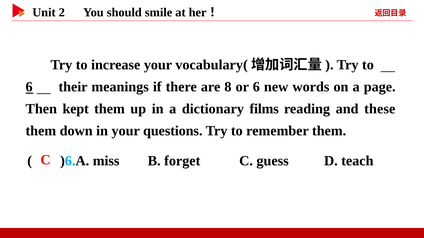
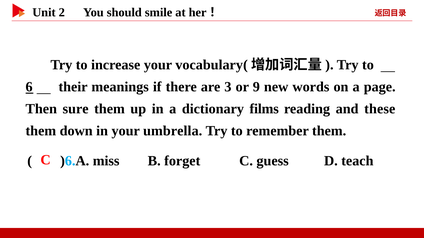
8: 8 -> 3 (228, 87)
or 6: 6 -> 9 (256, 87)
kept: kept -> sure (76, 109)
questions: questions -> umbrella (173, 131)
